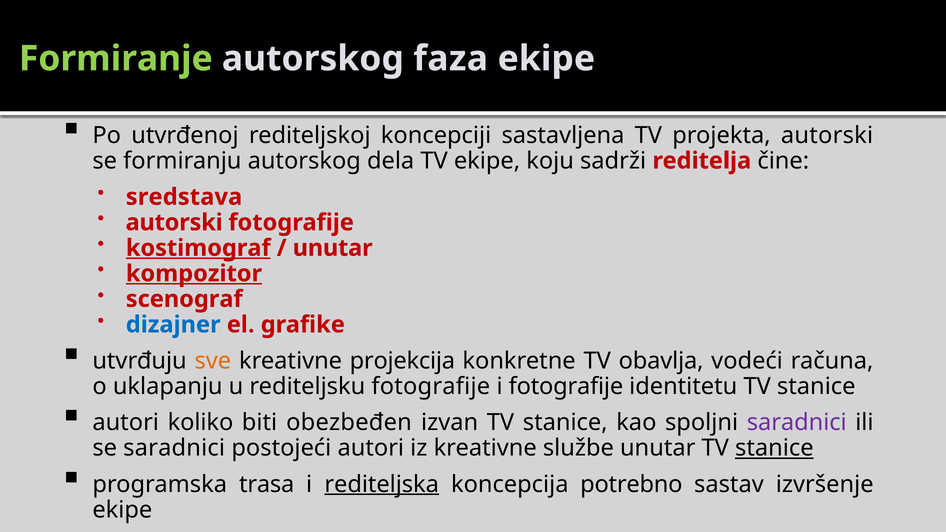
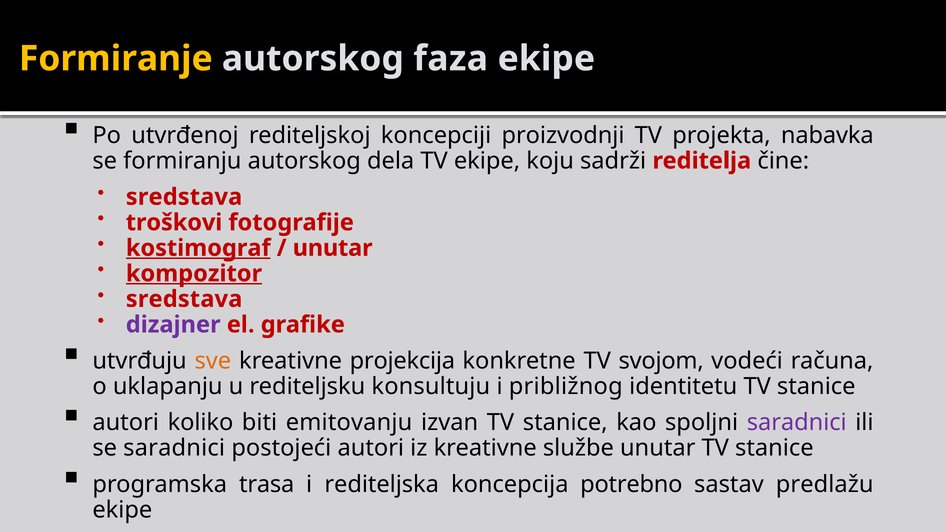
Formiranje colour: light green -> yellow (116, 59)
sastavljena: sastavljena -> proizvodnji (563, 135)
projekta autorski: autorski -> nabavka (827, 135)
autorski: autorski -> troškovi (174, 223)
scenograf: scenograf -> sredstava (184, 299)
dizajner colour: blue -> purple (173, 325)
obavlja: obavlja -> svojom (661, 361)
rediteljsku fotografije: fotografije -> konsultuju (431, 386)
i fotografije: fotografije -> približnog (566, 386)
obezbeđen: obezbeđen -> emitovanju (349, 423)
stanice underline: present -> none (774, 448)
rediteljska underline: present -> none (382, 484)
izvršenje: izvršenje -> predlažu (825, 484)
